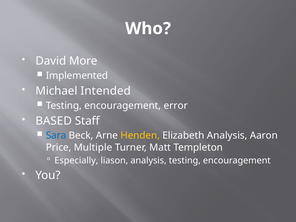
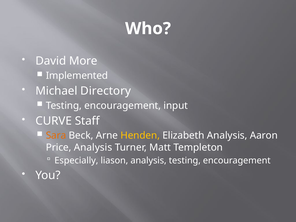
Intended: Intended -> Directory (106, 91)
error: error -> input (176, 106)
BASED: BASED -> CURVE (54, 121)
Sara colour: blue -> orange (56, 136)
Price Multiple: Multiple -> Analysis (93, 147)
